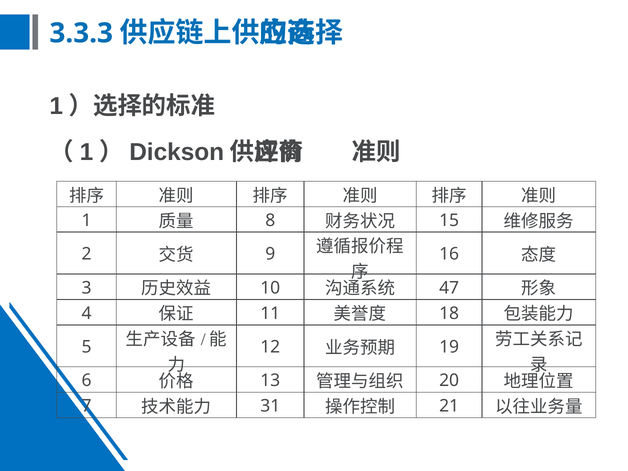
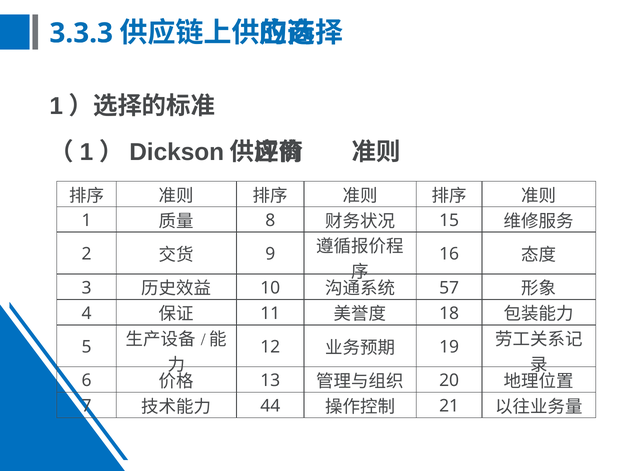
47: 47 -> 57 (449, 288)
31: 31 -> 44 (270, 406)
